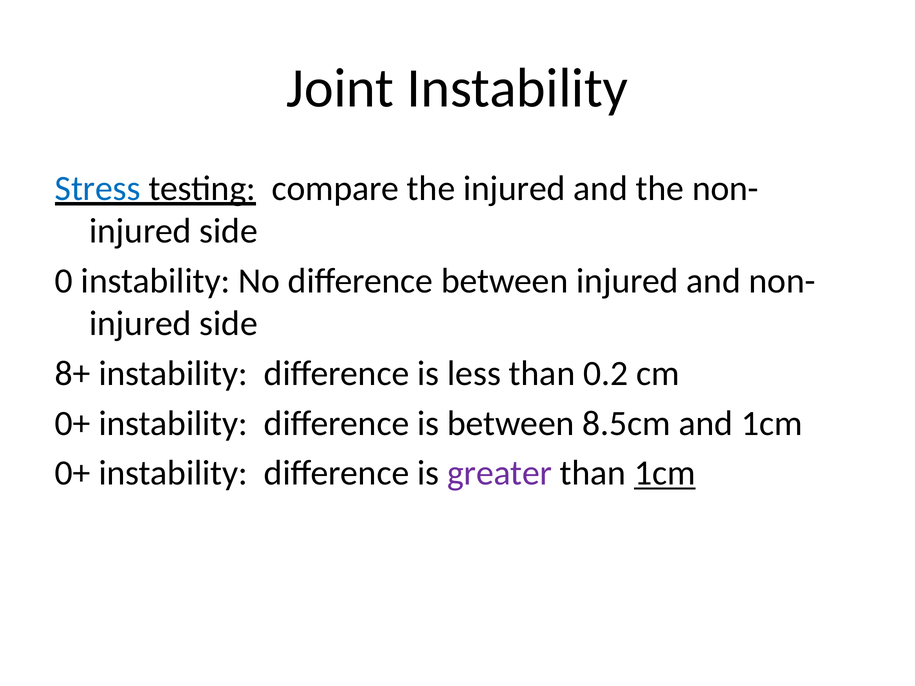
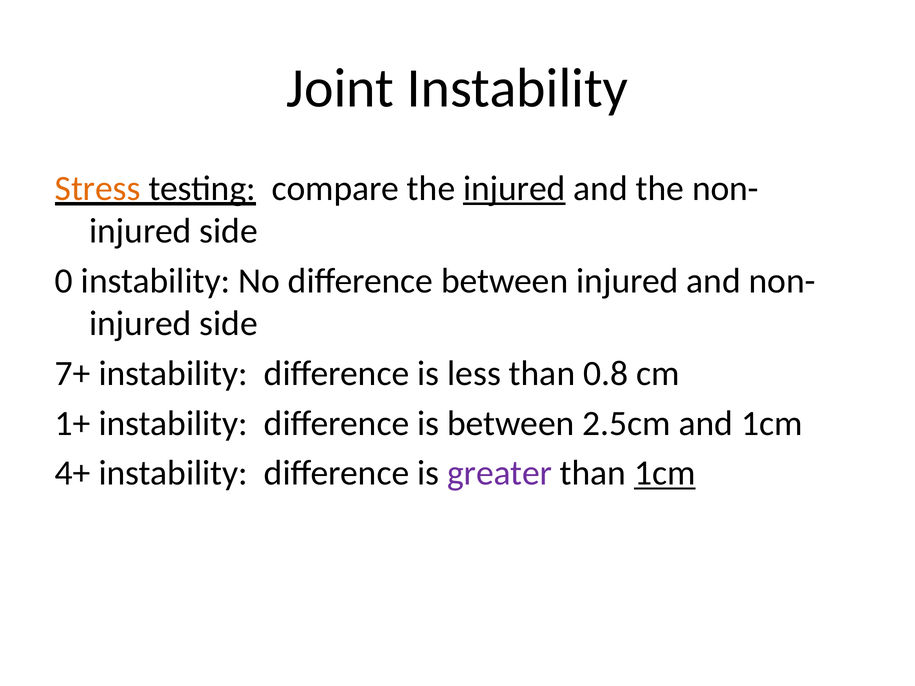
Stress colour: blue -> orange (98, 189)
injured underline: none -> present (514, 189)
8+: 8+ -> 7+ (73, 374)
0.2: 0.2 -> 0.8 (606, 374)
0+: 0+ -> 1+ (73, 424)
8.5cm: 8.5cm -> 2.5cm (627, 424)
0+: 0+ -> 4+ (73, 473)
